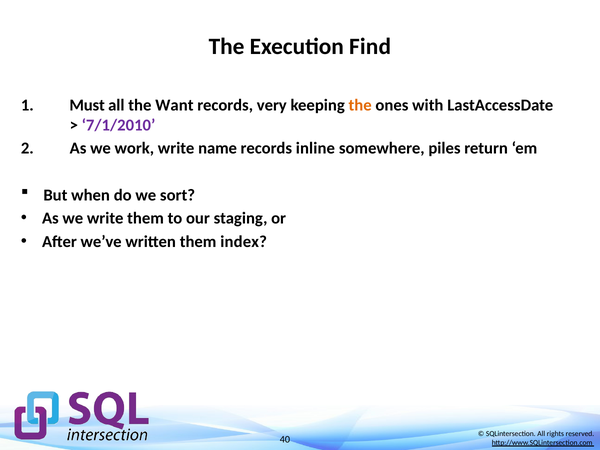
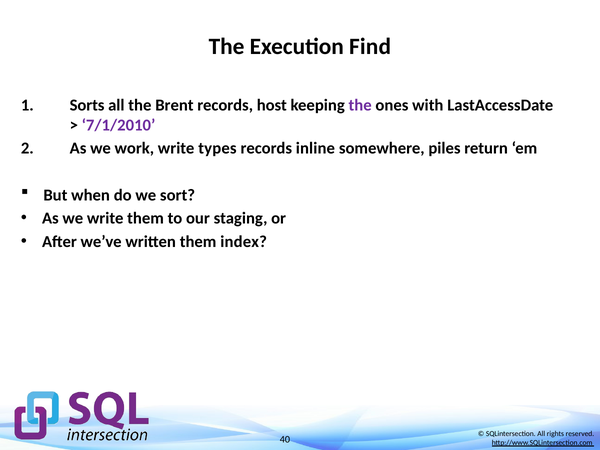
Must: Must -> Sorts (87, 105)
Want: Want -> Brent (174, 105)
very: very -> host (272, 105)
the colour: orange -> purple (360, 105)
name: name -> types (217, 148)
